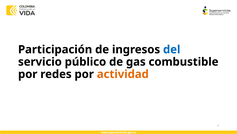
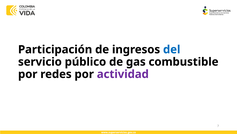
actividad colour: orange -> purple (123, 74)
